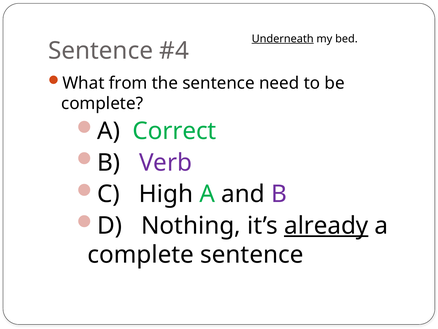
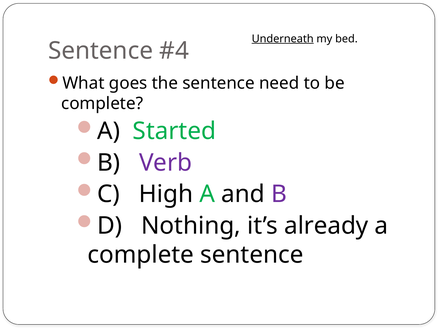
from: from -> goes (128, 83)
Correct: Correct -> Started (174, 131)
already underline: present -> none (326, 225)
